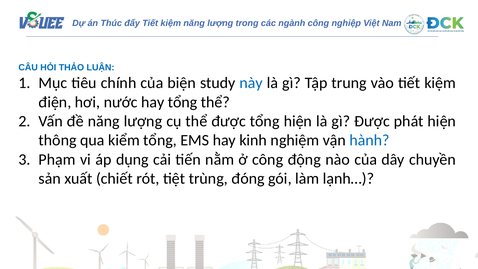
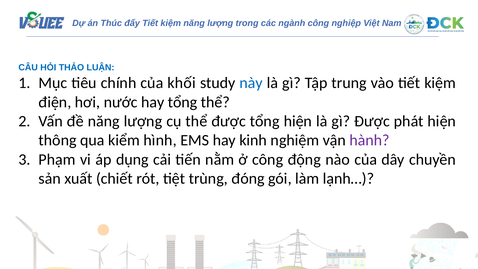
biện: biện -> khối (182, 83)
kiểm tổng: tổng -> hình (160, 140)
hành colour: blue -> purple (369, 140)
